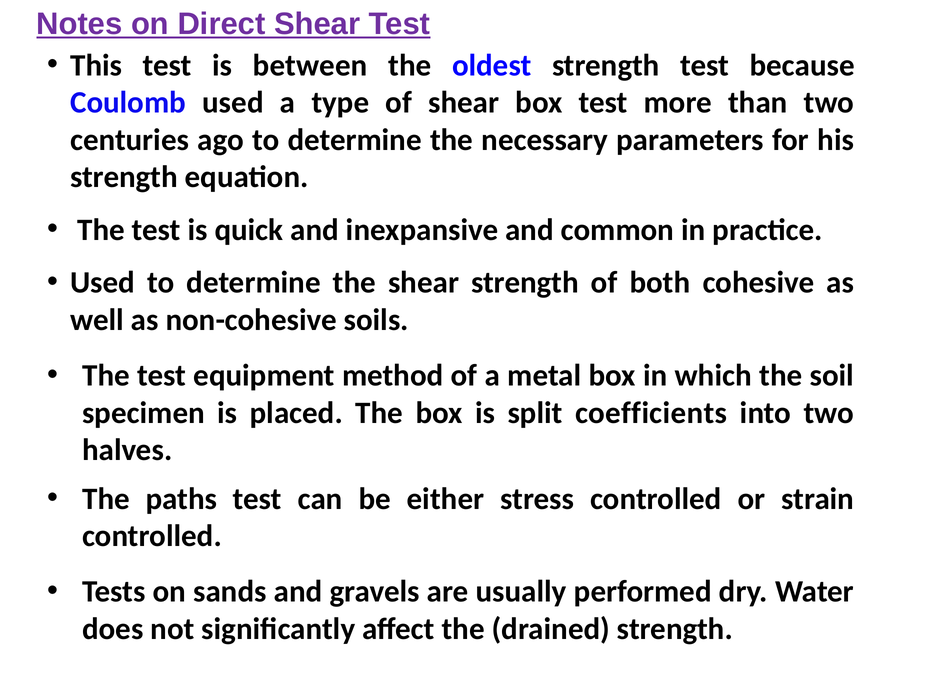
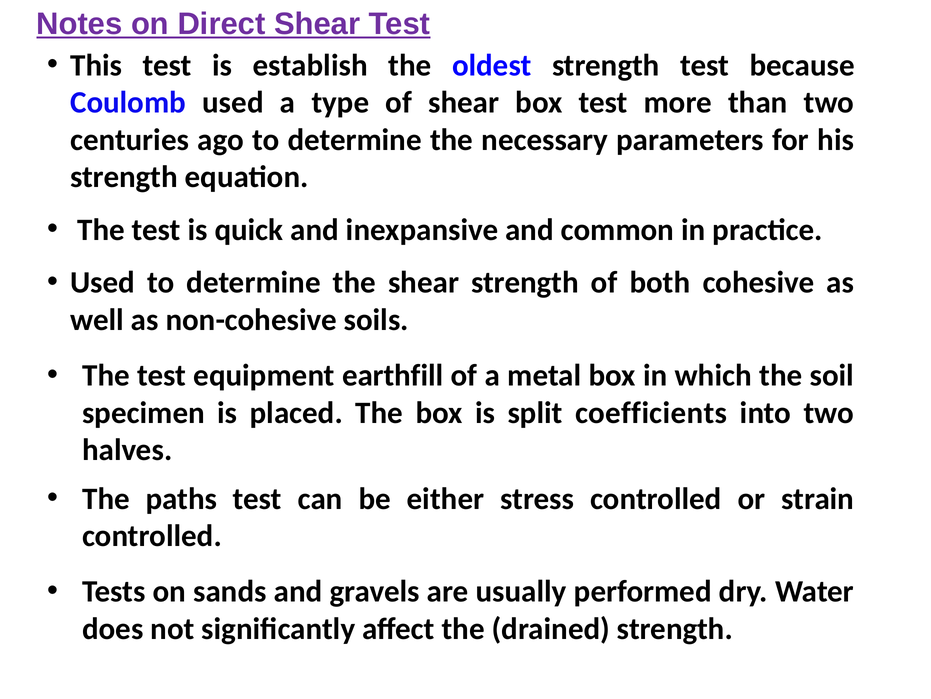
between: between -> establish (310, 65)
method: method -> earthfill (393, 375)
